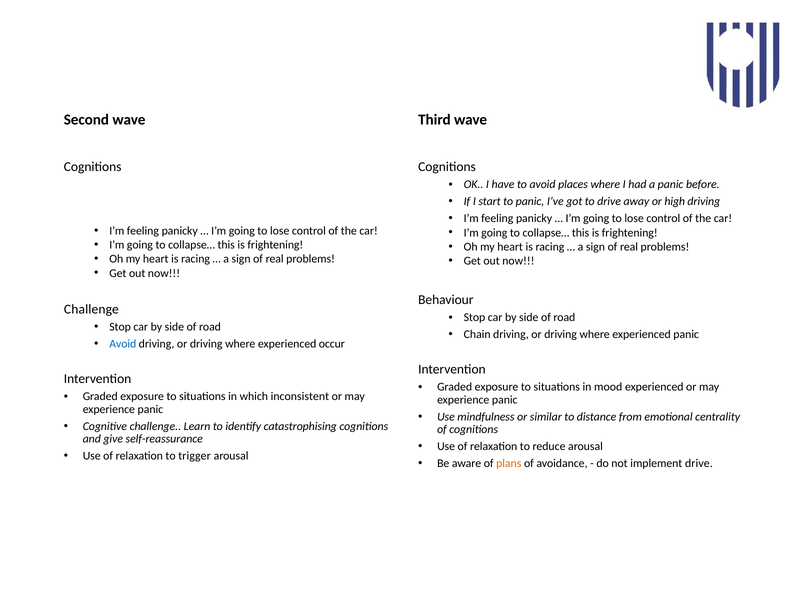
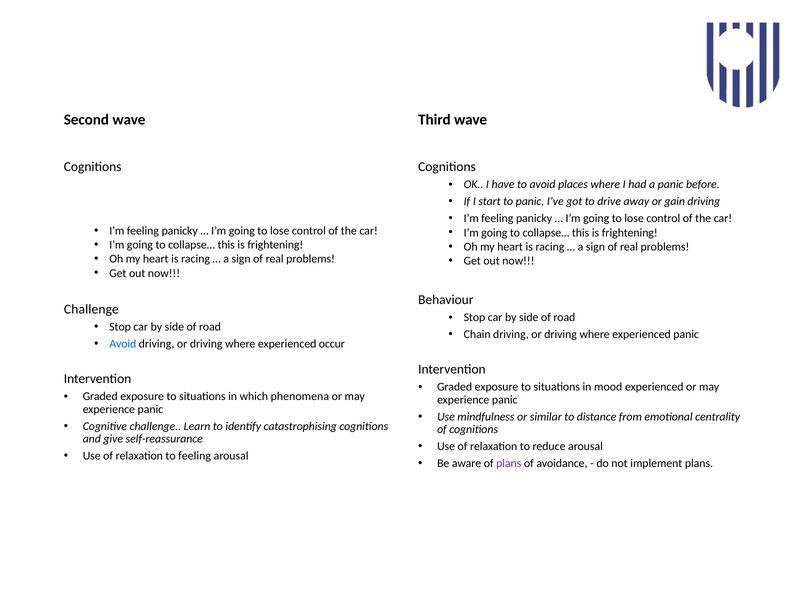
high: high -> gain (675, 201)
inconsistent: inconsistent -> phenomena (300, 396)
to trigger: trigger -> feeling (195, 455)
plans colour: orange -> purple (509, 463)
implement drive: drive -> plans (699, 463)
